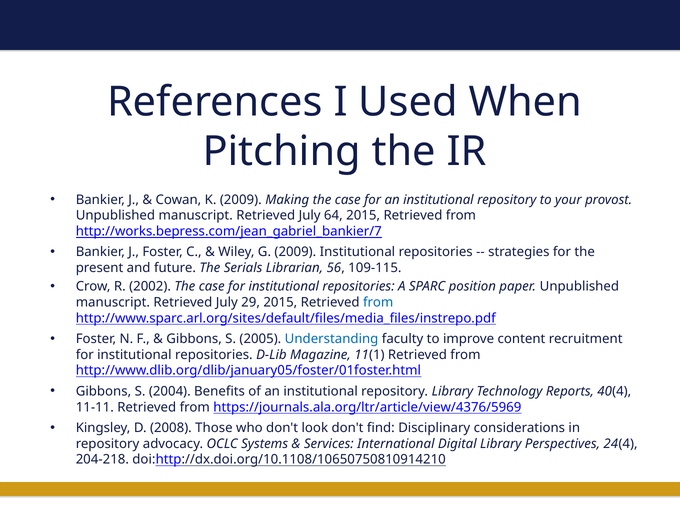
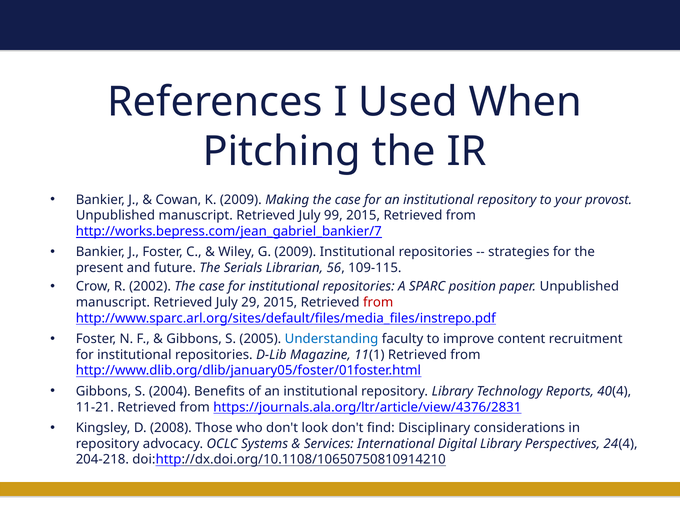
64: 64 -> 99 (333, 216)
from colour: blue -> red (378, 302)
11-11: 11-11 -> 11-21 (95, 407)
https://journals.ala.org/ltr/article/view/4376/5969: https://journals.ala.org/ltr/article/view/4376/5969 -> https://journals.ala.org/ltr/article/view/4376/2831 (367, 407)
